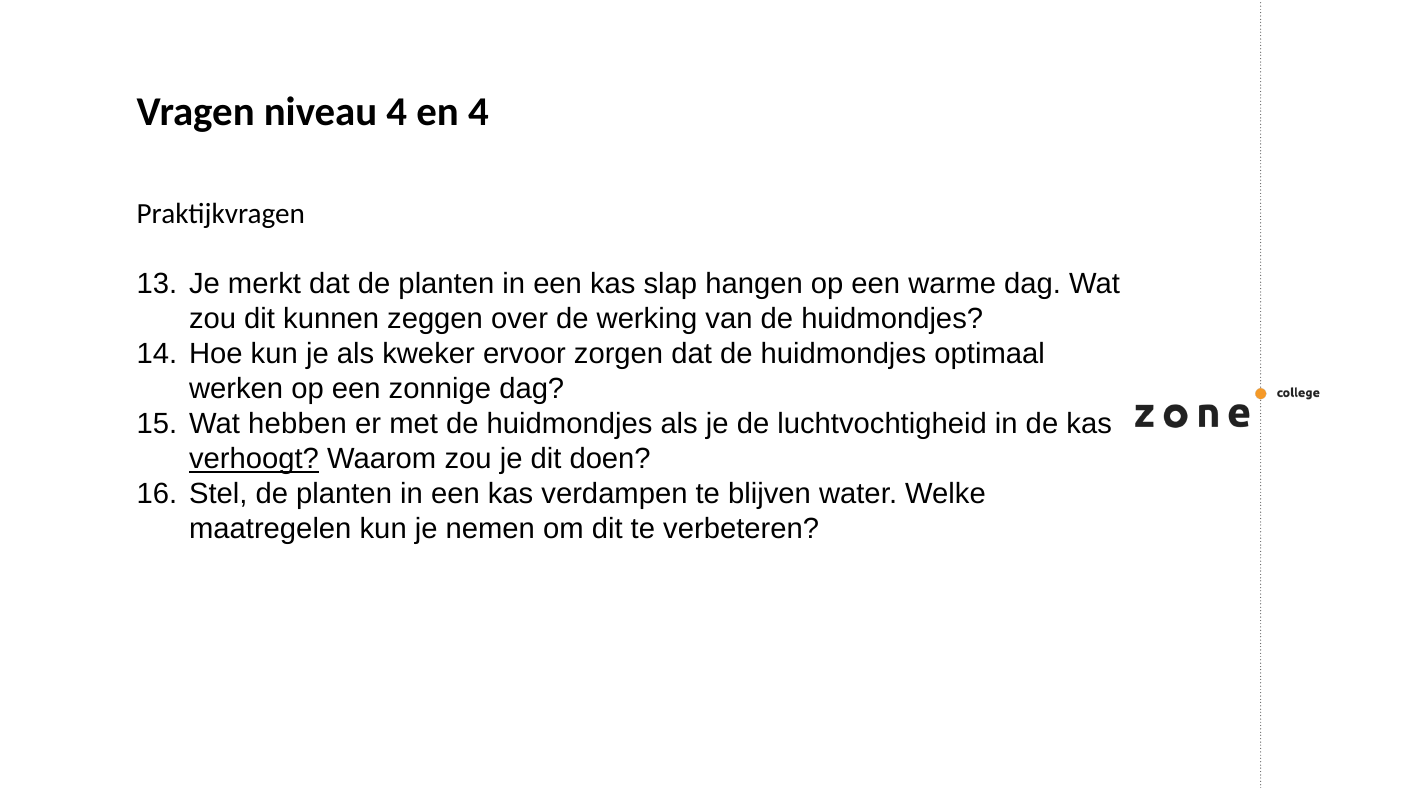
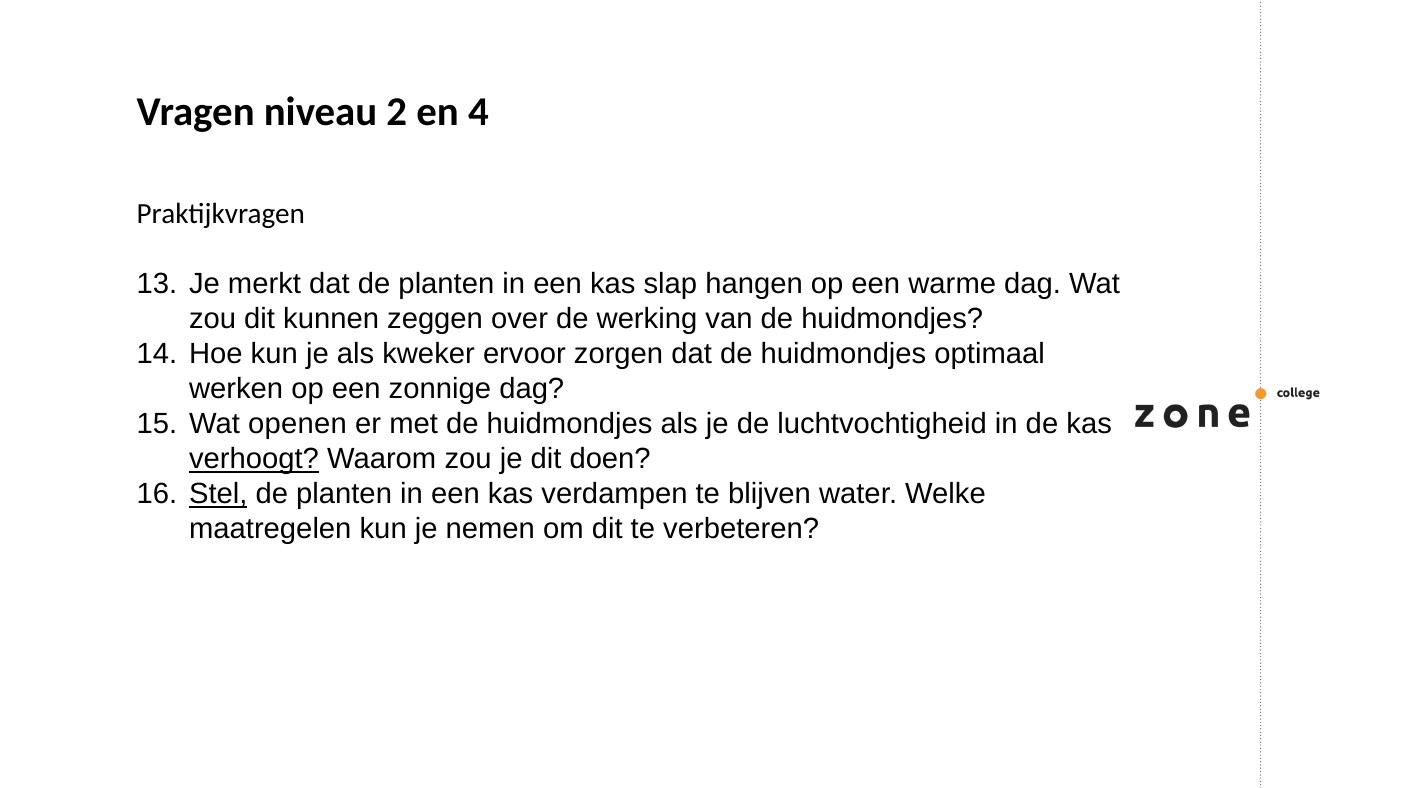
niveau 4: 4 -> 2 (397, 112)
hebben: hebben -> openen (298, 424)
Stel underline: none -> present (218, 494)
